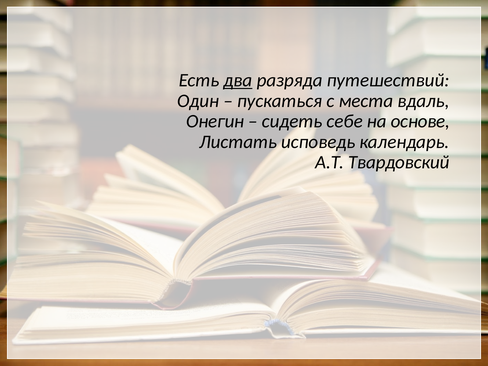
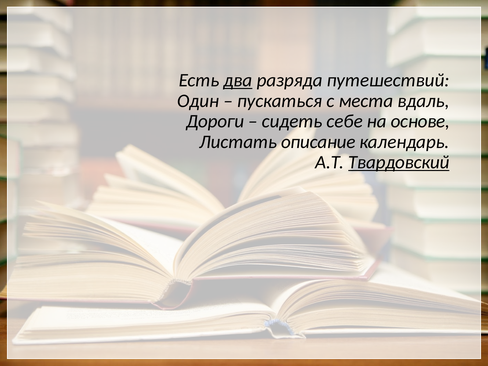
Онегин: Онегин -> Дороги (215, 121)
исповедь: исповедь -> описание (318, 142)
Твардовский underline: none -> present (399, 162)
